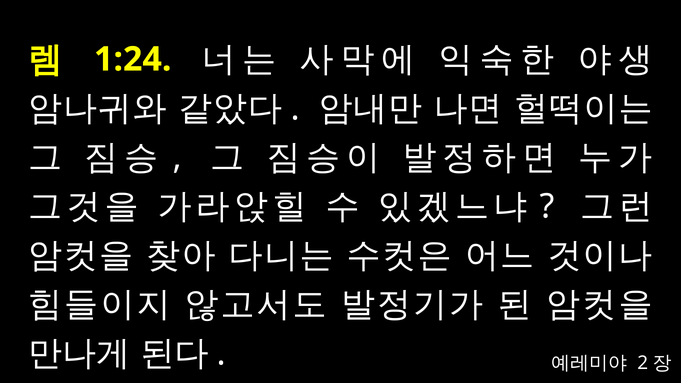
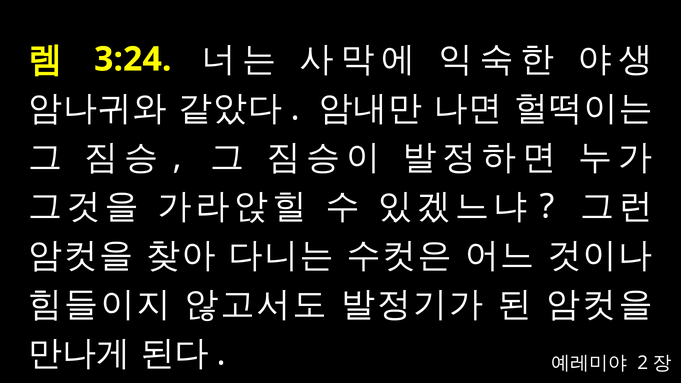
1:24: 1:24 -> 3:24 (133, 59)
